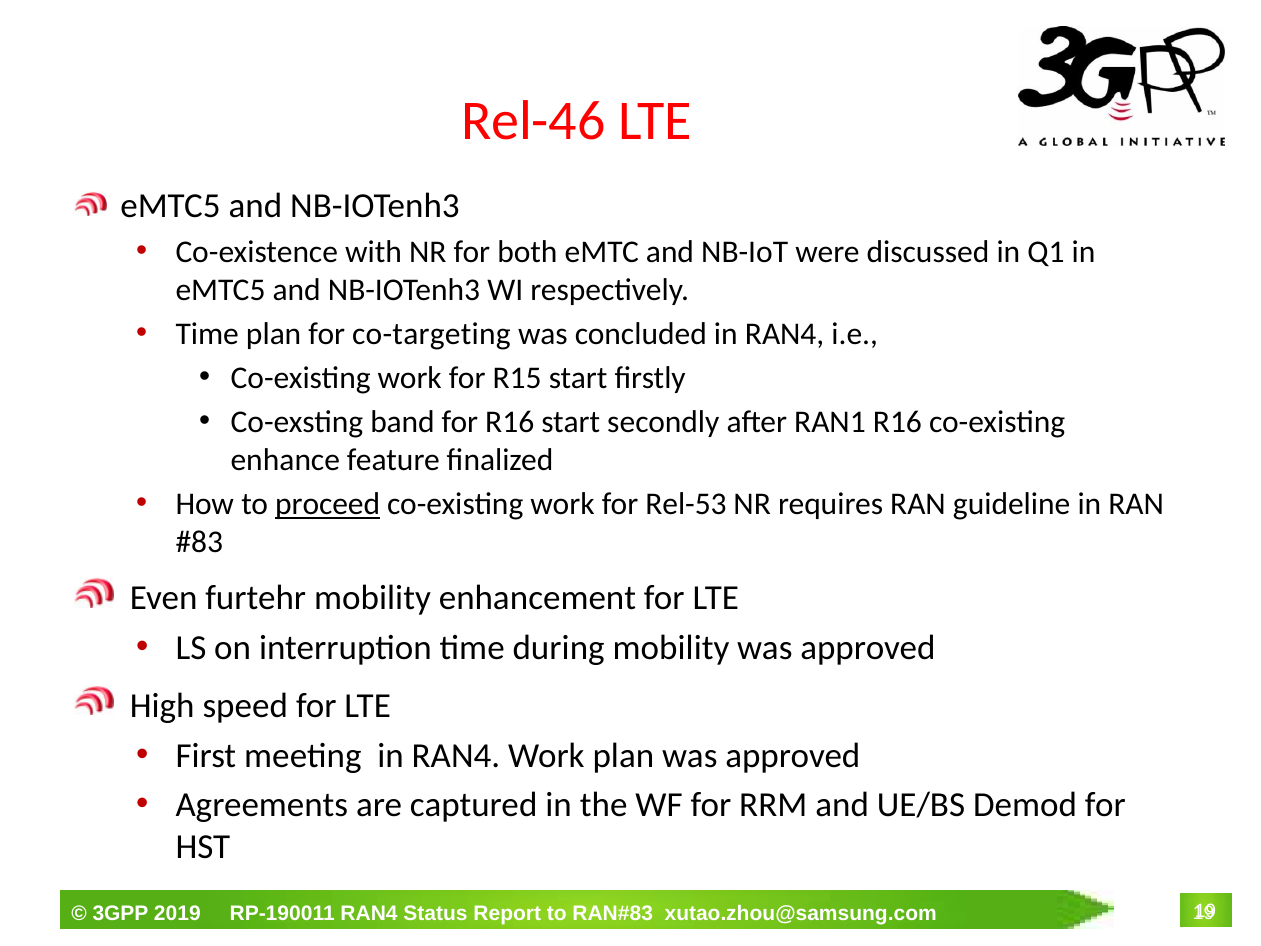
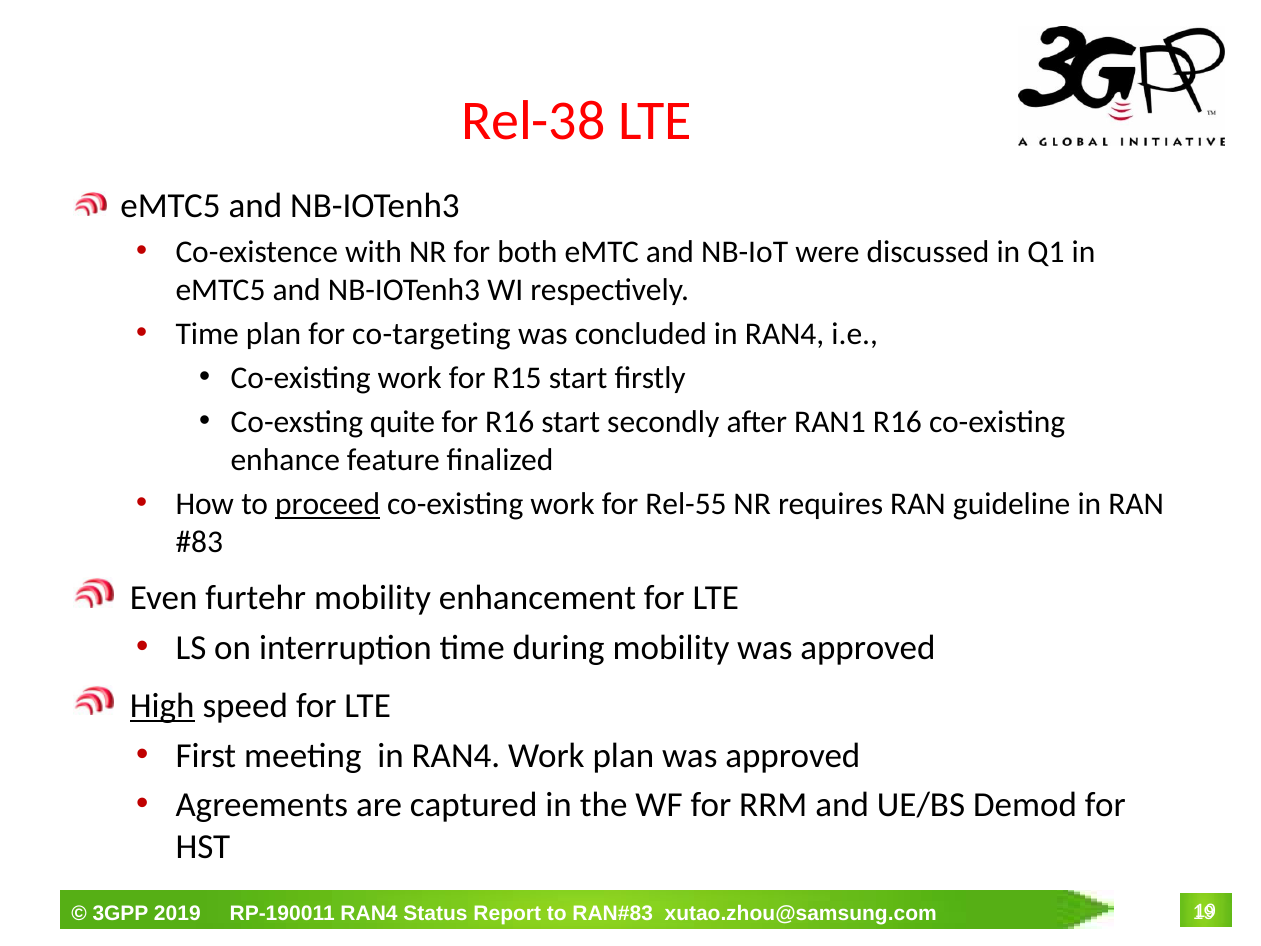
Rel-46: Rel-46 -> Rel-38 (533, 121)
band: band -> quite (402, 422)
Rel-53: Rel-53 -> Rel-55 (686, 504)
High underline: none -> present (162, 705)
